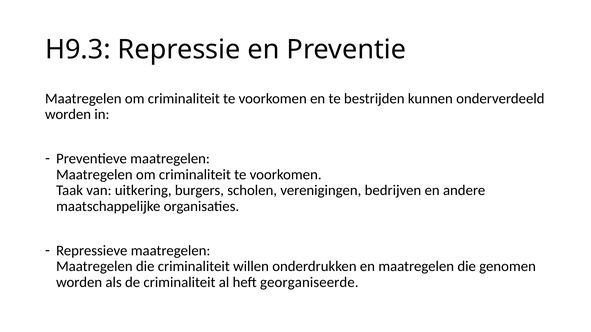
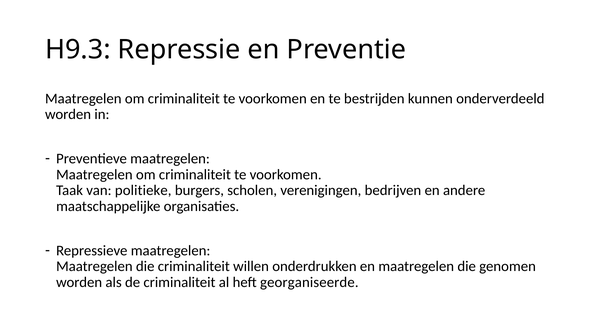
uitkering: uitkering -> politieke (143, 191)
